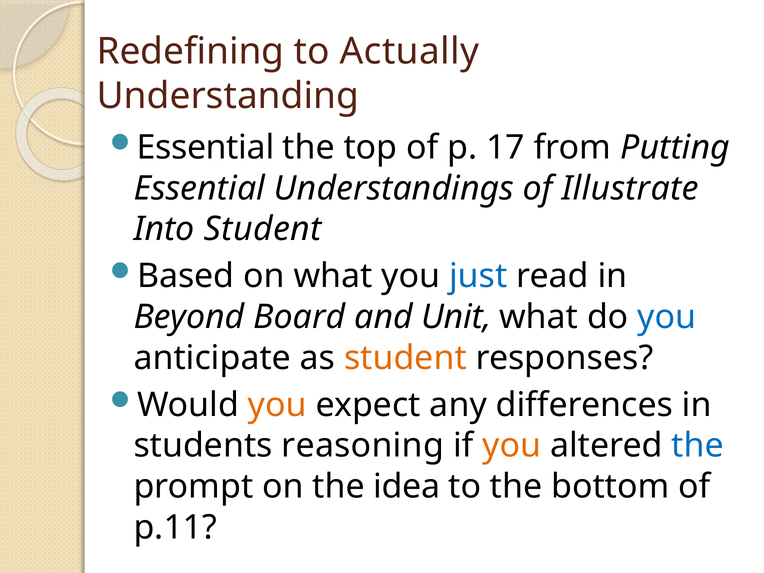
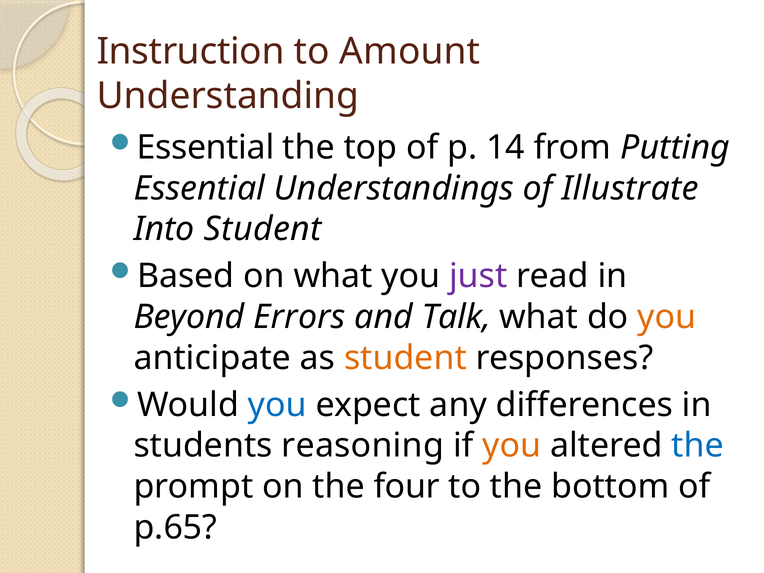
Redefining: Redefining -> Instruction (191, 52)
Actually: Actually -> Amount (410, 52)
17: 17 -> 14 (505, 148)
just colour: blue -> purple (478, 276)
Board: Board -> Errors (299, 317)
Unit: Unit -> Talk (456, 317)
you colour: blue -> orange (667, 317)
you colour: orange -> blue (277, 405)
idea: idea -> four (407, 487)
p.11: p.11 -> p.65 (175, 527)
